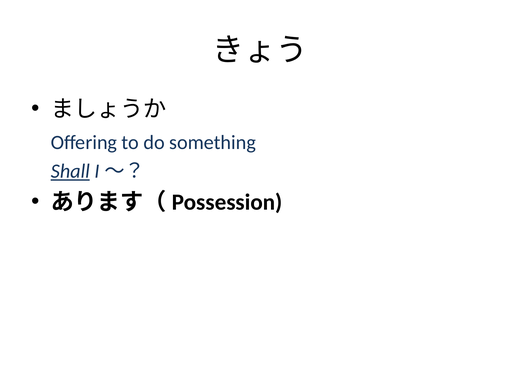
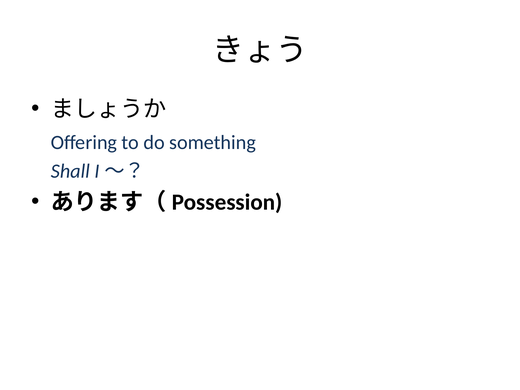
Shall underline: present -> none (70, 171)
